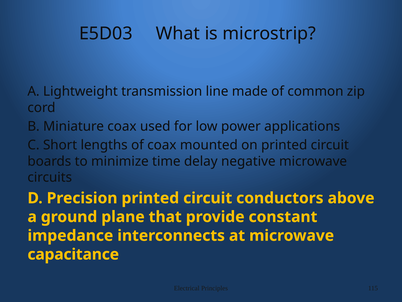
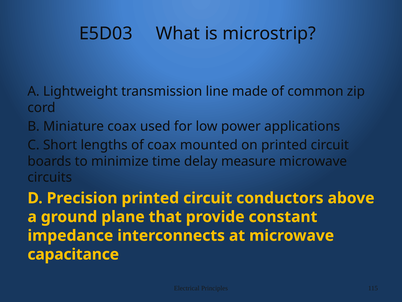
negative: negative -> measure (248, 161)
